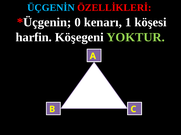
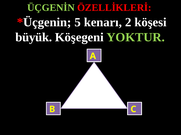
ÜÇGENİN colour: light blue -> light green (51, 8)
0: 0 -> 5 (78, 22)
1: 1 -> 2 (128, 22)
harfin: harfin -> büyük (34, 37)
